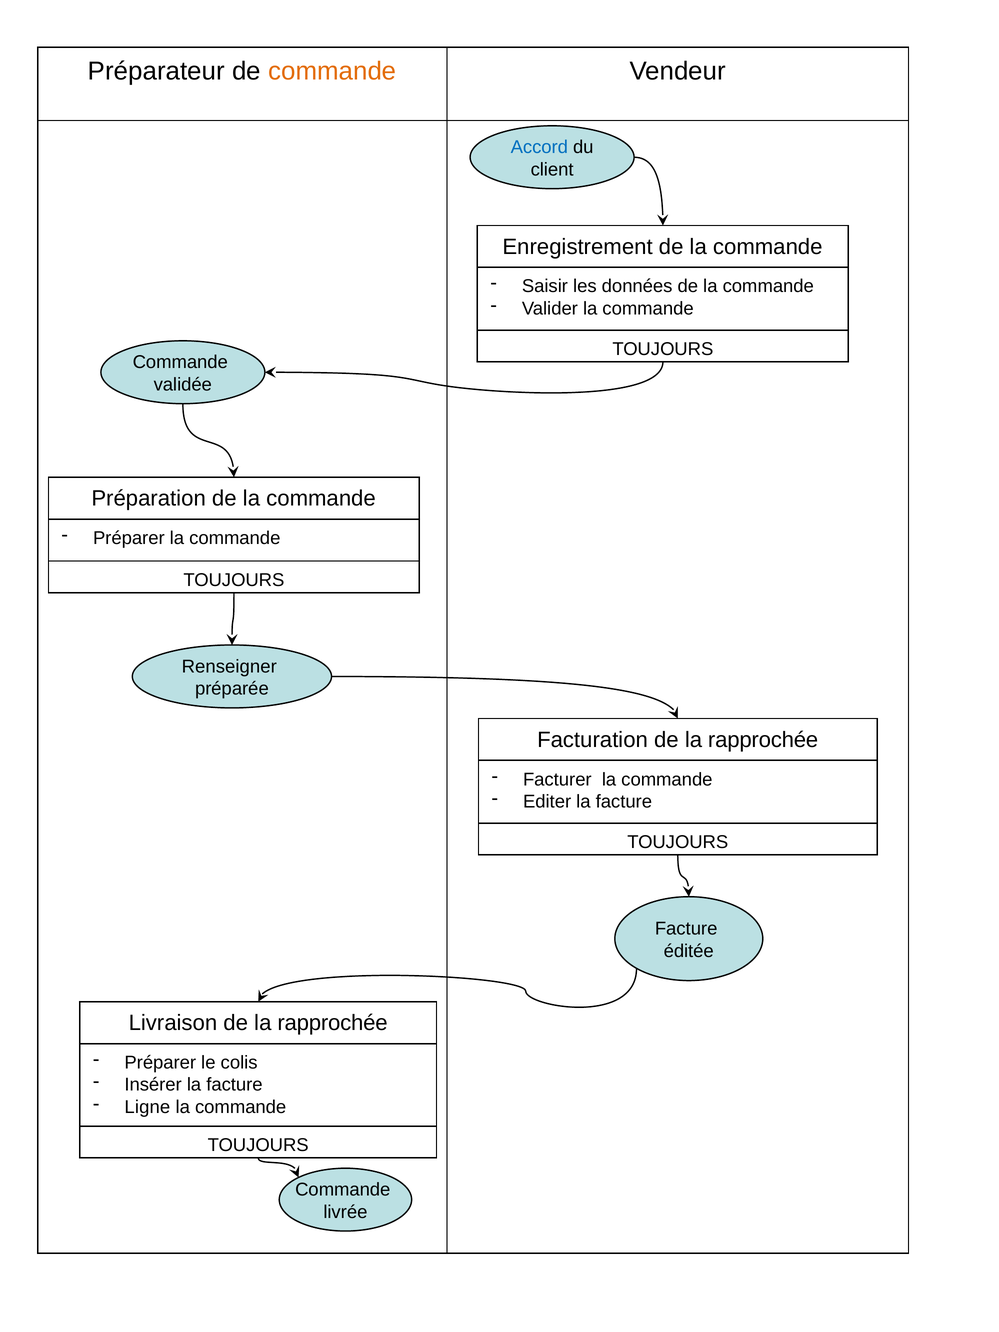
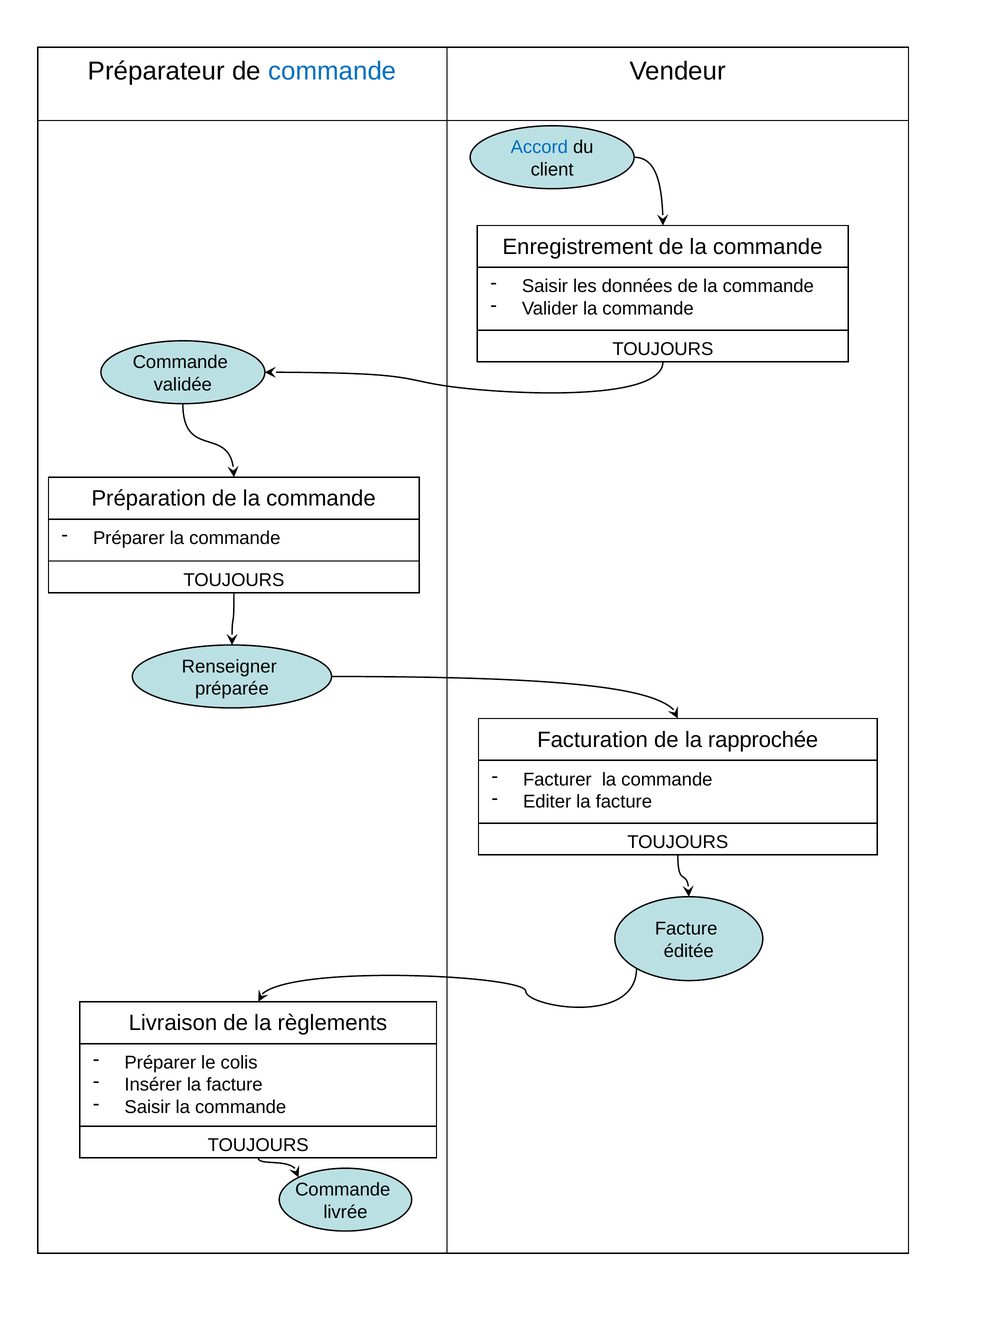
commande colour: orange -> blue (332, 71)
Livraison de la rapprochée: rapprochée -> règlements (332, 1023)
Ligne: Ligne -> Saisir (147, 1107)
